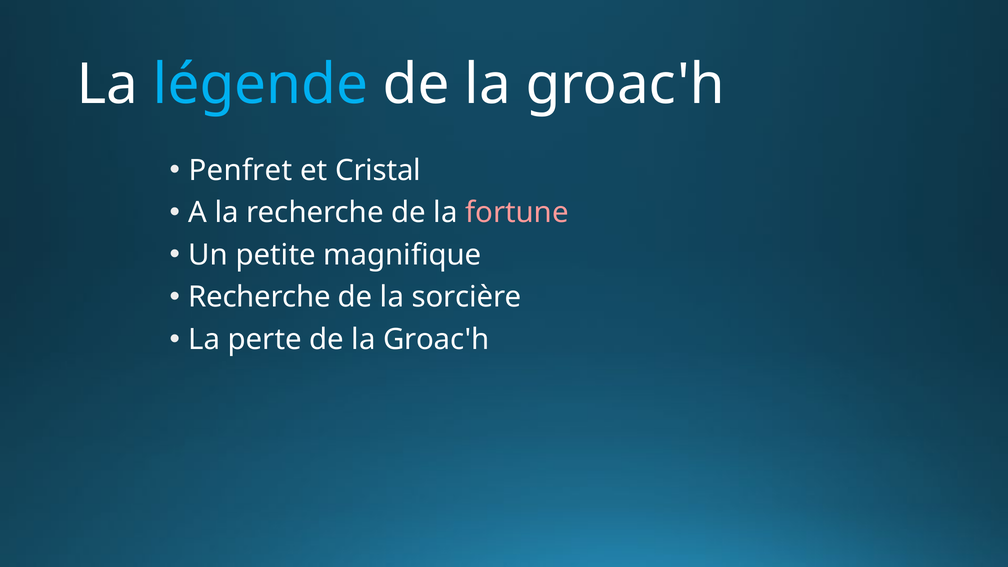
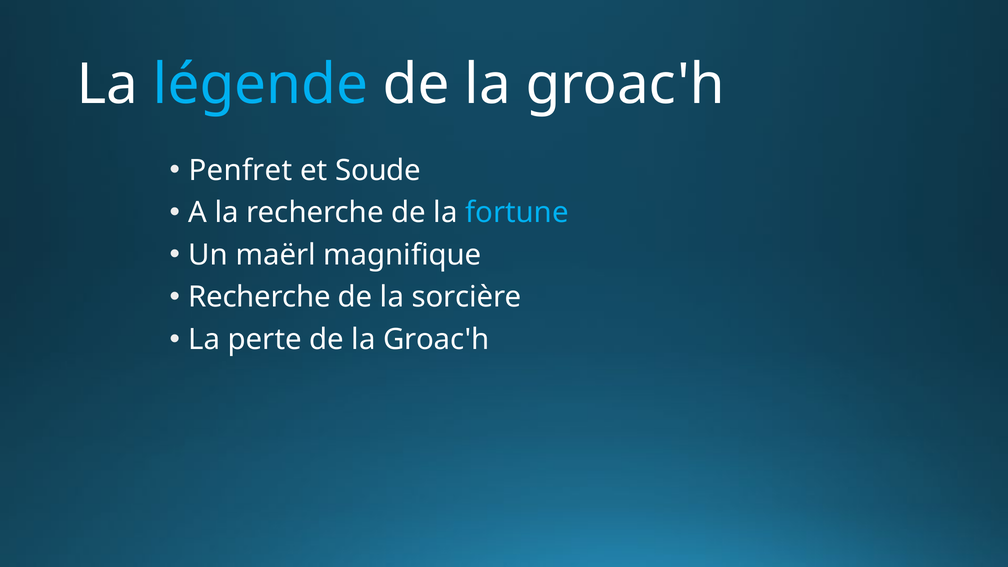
Cristal: Cristal -> Soude (378, 170)
fortune colour: pink -> light blue (517, 213)
petite: petite -> maërl (276, 255)
